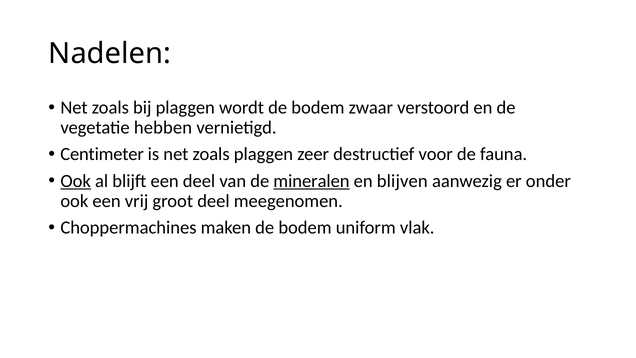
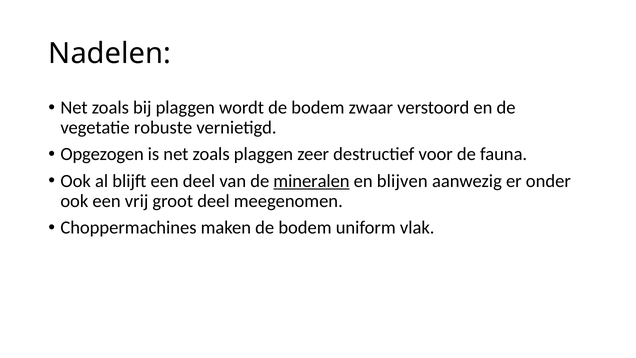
hebben: hebben -> robuste (163, 128)
Centimeter: Centimeter -> Opgezogen (102, 154)
Ook underline: present -> none (76, 181)
